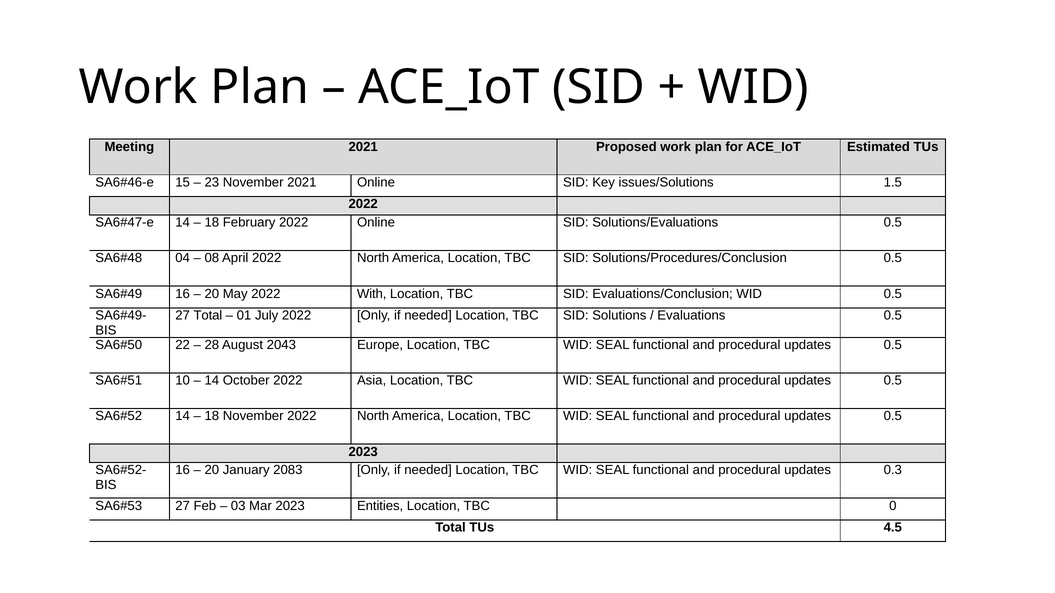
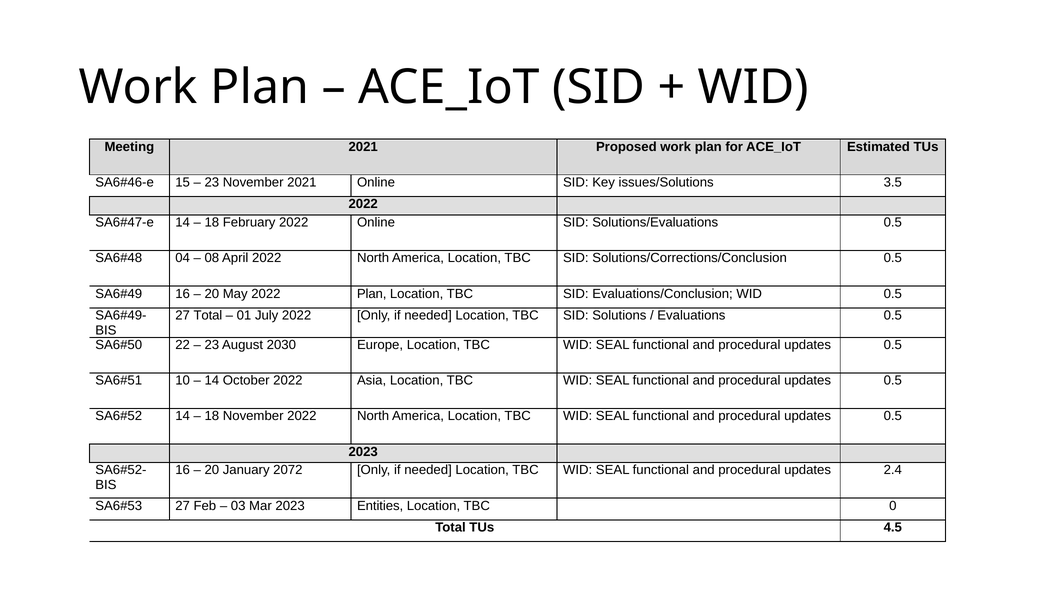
1.5: 1.5 -> 3.5 (893, 183)
Solutions/Procedures/Conclusion: Solutions/Procedures/Conclusion -> Solutions/Corrections/Conclusion (690, 258)
2022 With: With -> Plan (372, 294)
28: 28 -> 23 (212, 345)
2043: 2043 -> 2030 (281, 345)
2083: 2083 -> 2072 (288, 470)
0.3: 0.3 -> 2.4 (893, 470)
